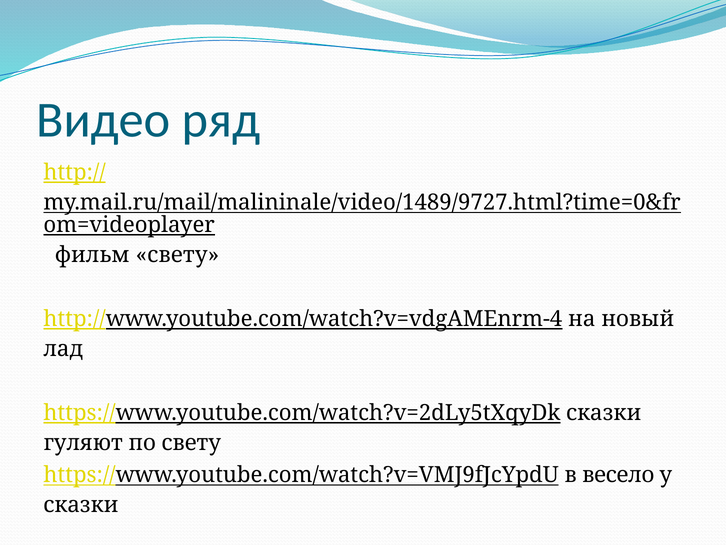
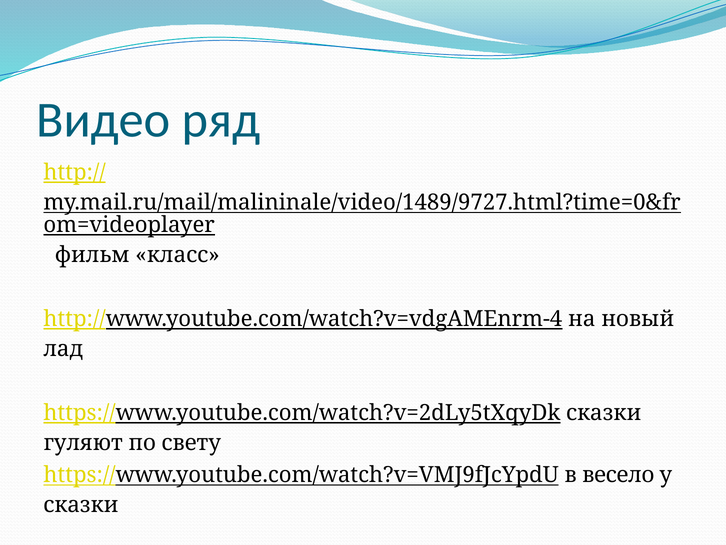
фильм свету: свету -> класс (178, 255)
